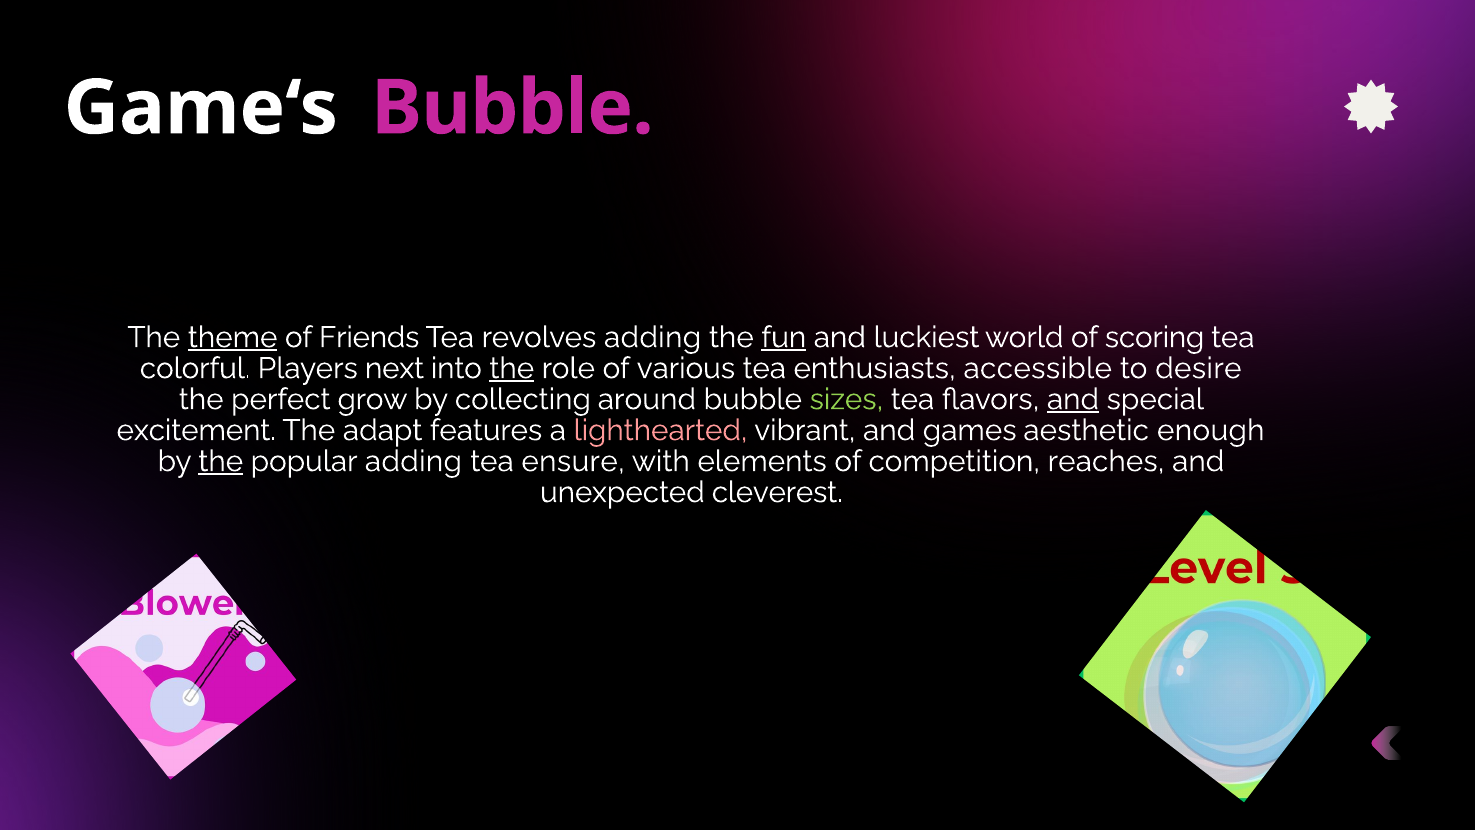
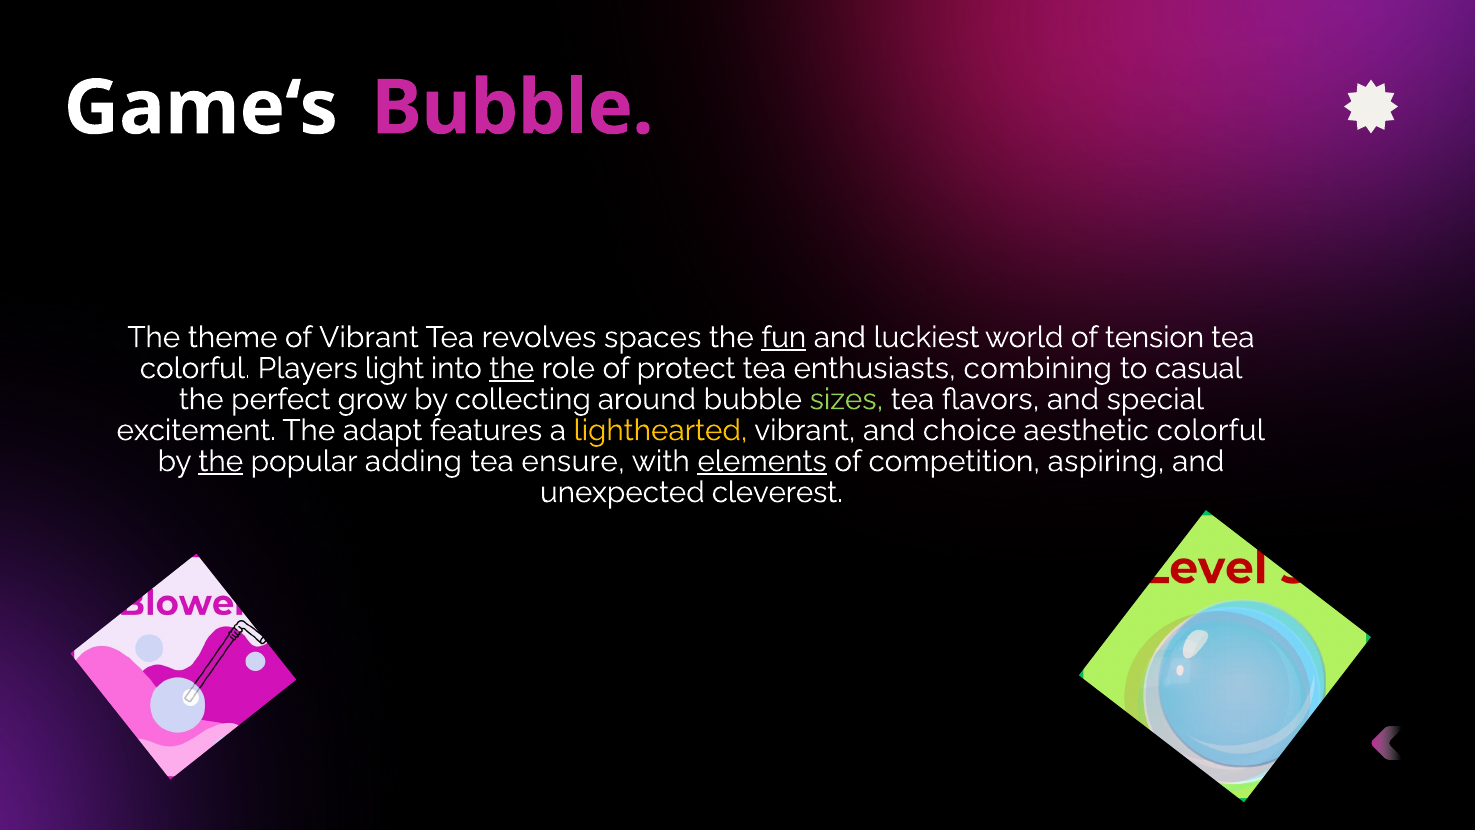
theme underline: present -> none (233, 337)
of Friends: Friends -> Vibrant (369, 337)
revolves adding: adding -> spaces (653, 337)
scoring: scoring -> tension (1155, 337)
next: next -> light (394, 368)
various: various -> protect (686, 368)
accessible: accessible -> combining (1038, 368)
desire: desire -> casual (1199, 368)
and underline: present -> none (1073, 399)
lighthearted colour: pink -> yellow (661, 430)
games: games -> choice (970, 430)
aesthetic enough: enough -> colorful (1211, 430)
elements underline: none -> present (762, 461)
reaches: reaches -> aspiring (1106, 461)
